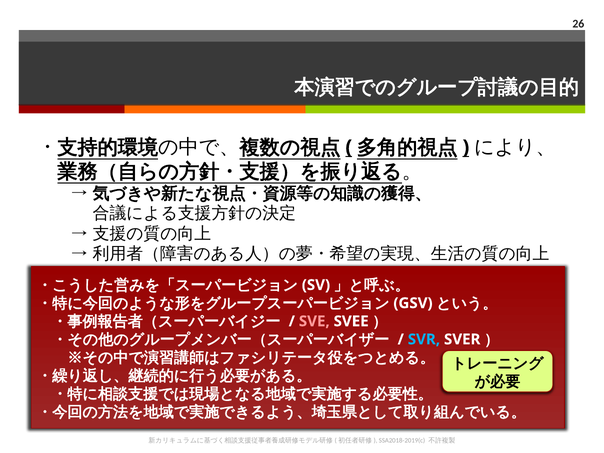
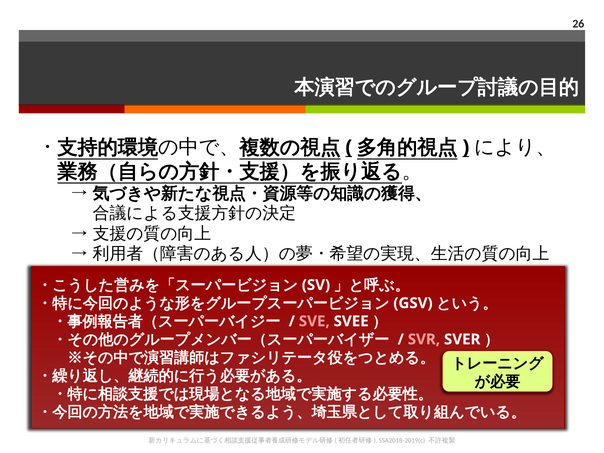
SVR colour: light blue -> pink (424, 339)
